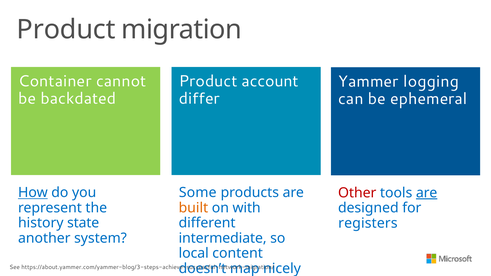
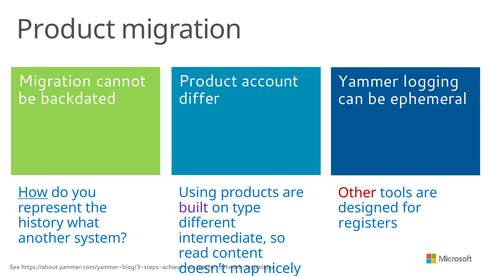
Container: Container -> Migration (55, 81)
Some: Some -> Using (198, 193)
are underline: present -> none (427, 193)
built colour: orange -> purple (193, 208)
with: with -> type (247, 208)
state: state -> what (83, 223)
local: local -> read (194, 253)
